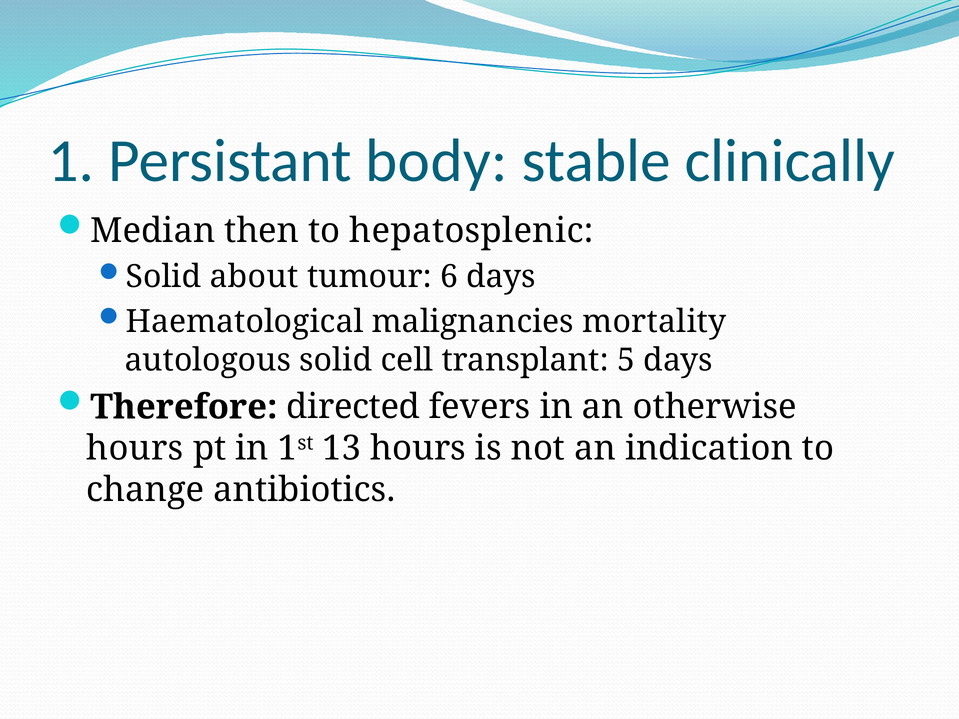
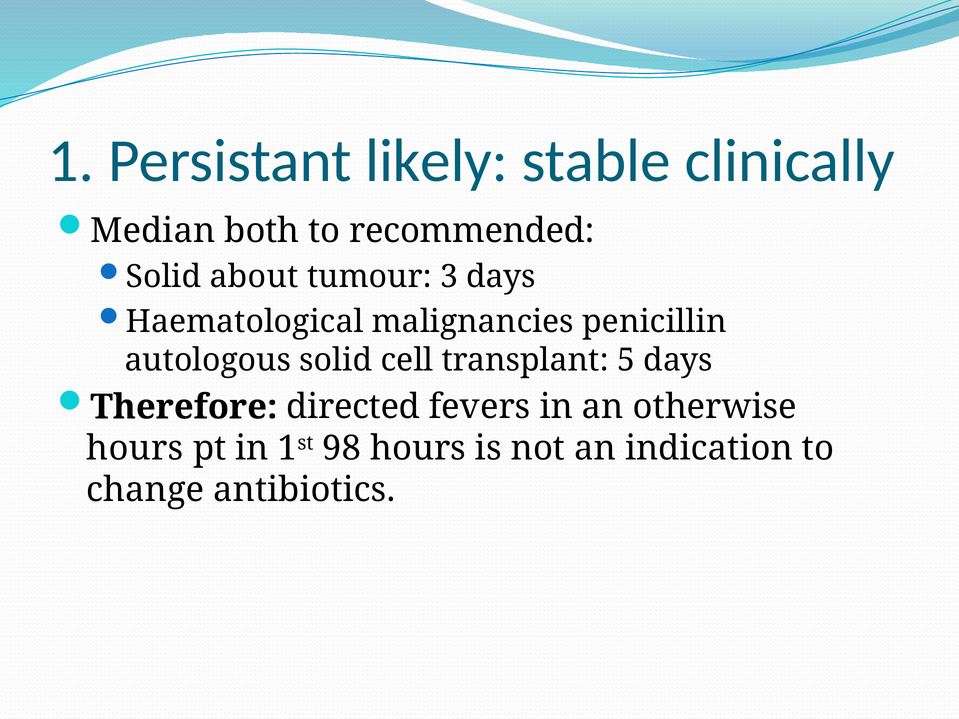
body: body -> likely (437, 161)
then: then -> both (262, 231)
hepatosplenic: hepatosplenic -> recommended (472, 231)
6: 6 -> 3 (449, 277)
mortality: mortality -> penicillin (654, 322)
13: 13 -> 98 (342, 449)
